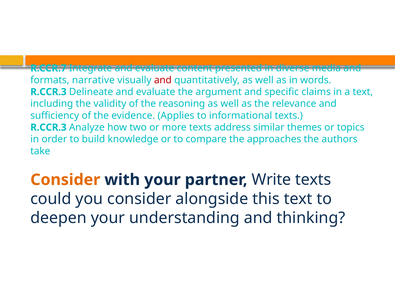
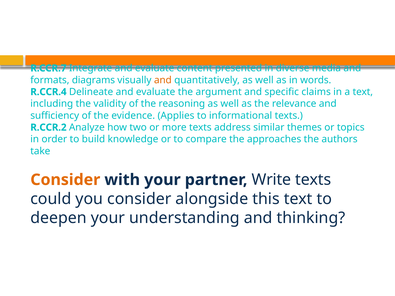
narrative: narrative -> diagrams (93, 80)
and colour: red -> orange (163, 80)
R.CCR.3: R.CCR.3 -> R.CCR.4 (48, 92)
R.CCR.3: R.CCR.3 -> R.CCR.2 (48, 128)
